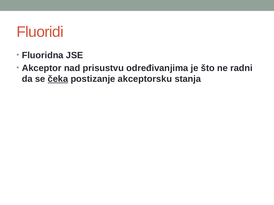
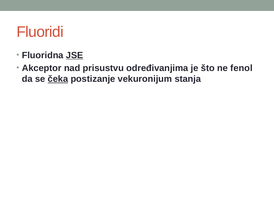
JSE underline: none -> present (75, 55)
radni: radni -> fenol (241, 68)
akceptorsku: akceptorsku -> vekuronijum (145, 79)
